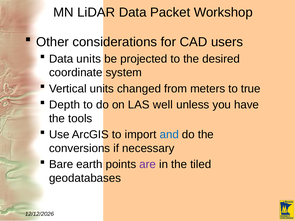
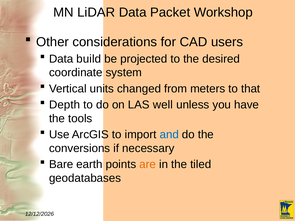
Data units: units -> build (89, 59)
true: true -> that (251, 89)
are colour: purple -> orange (148, 165)
